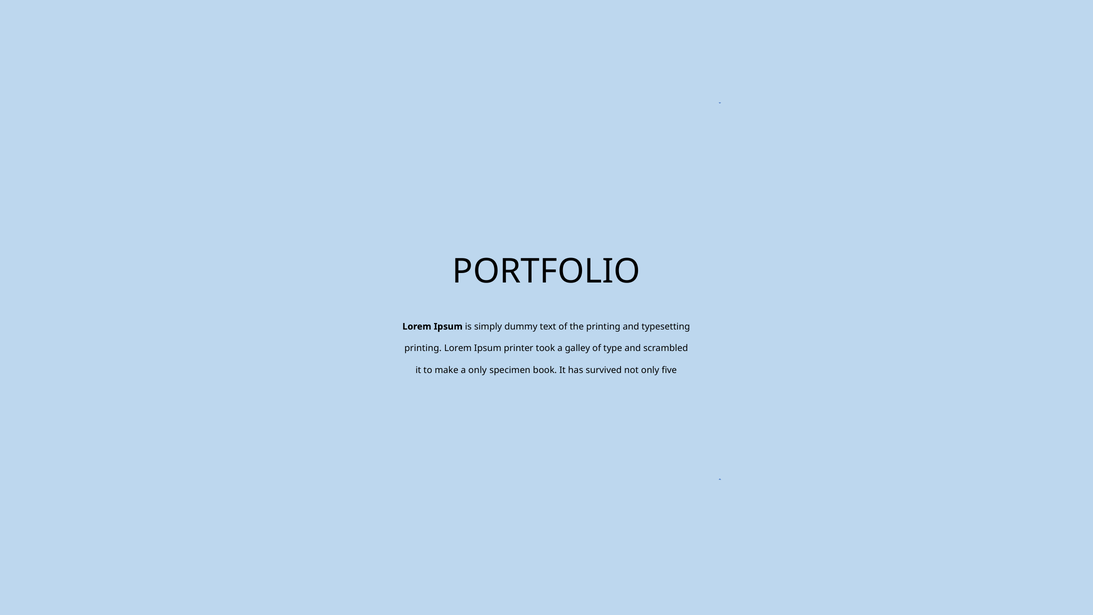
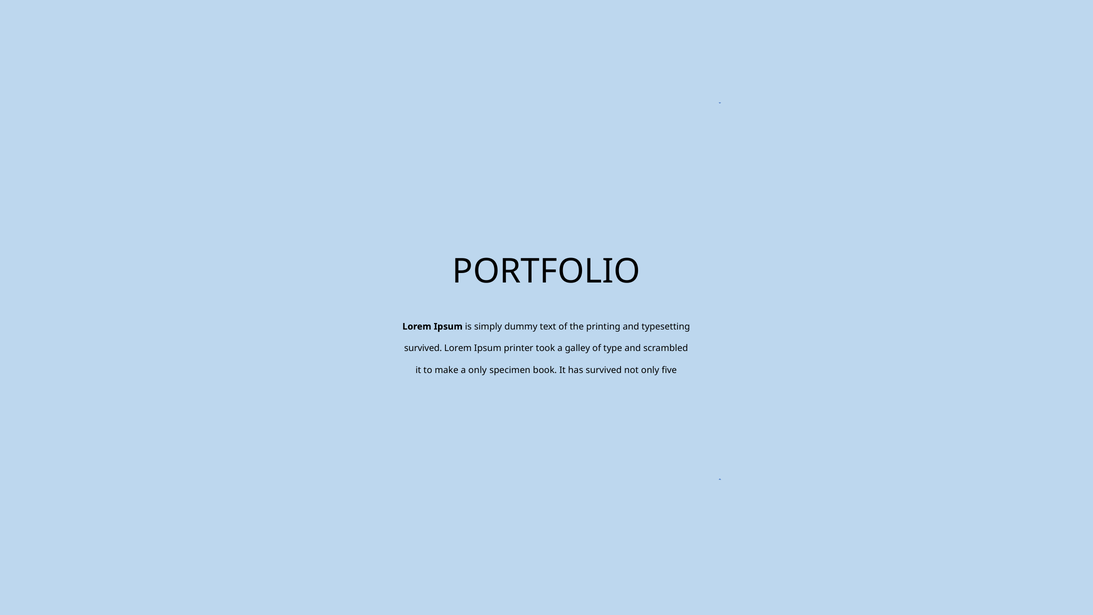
printing: printing -> survived (423, 348)
